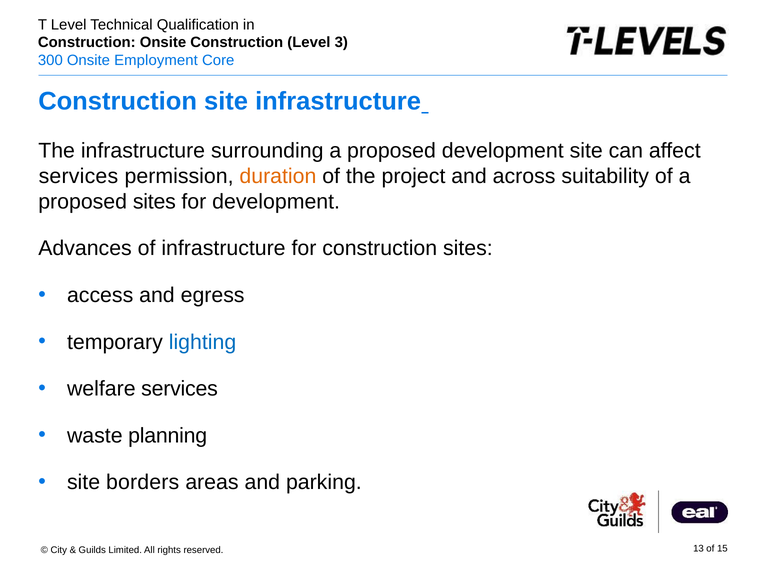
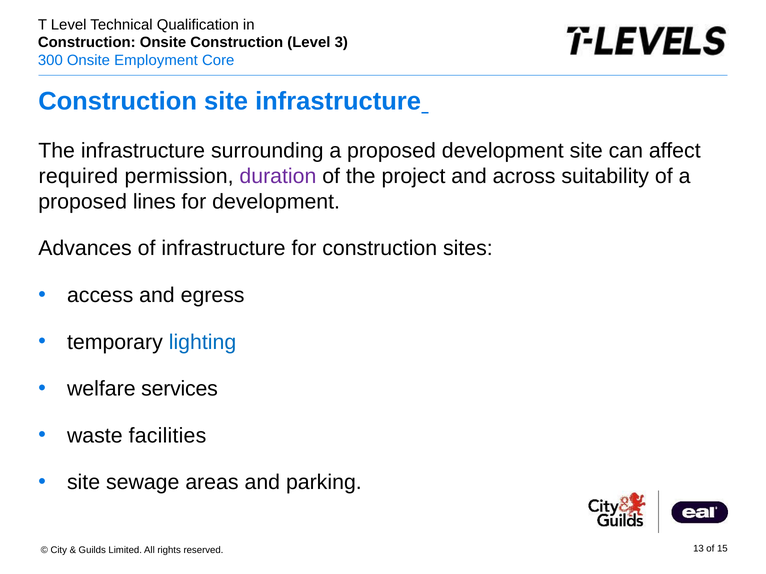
services: services -> required (78, 176)
duration colour: orange -> purple (278, 176)
proposed sites: sites -> lines (154, 202)
planning: planning -> facilities (167, 436)
borders: borders -> sewage (143, 483)
